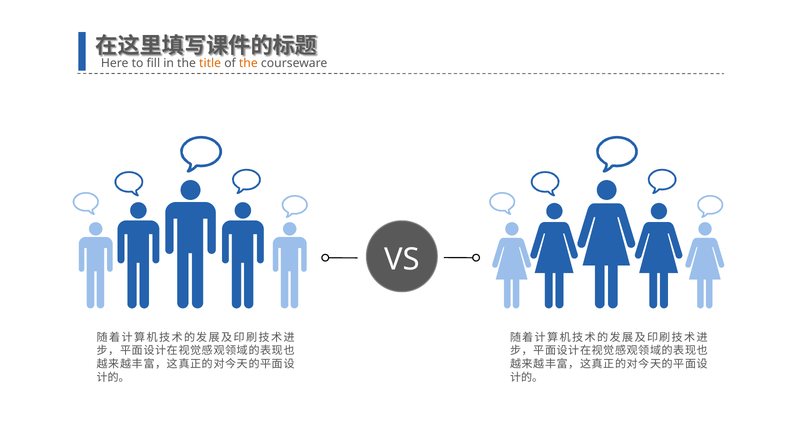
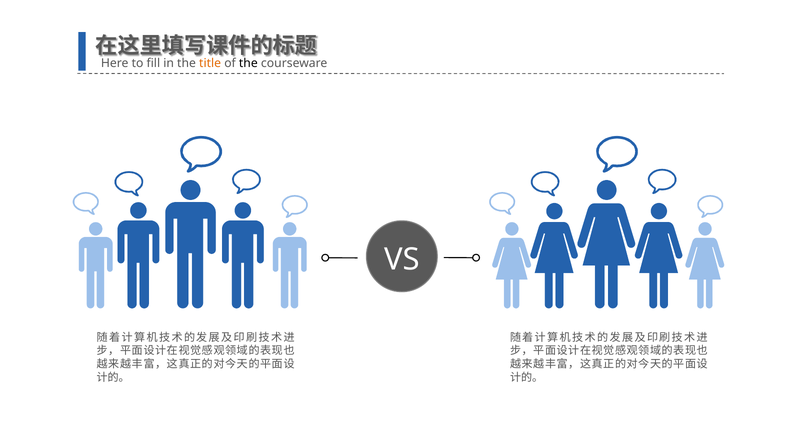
the colour: orange -> black (248, 63)
